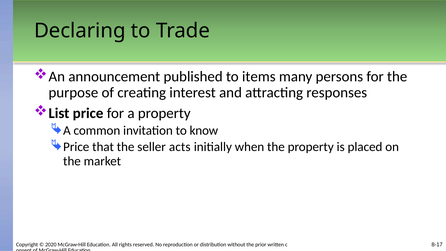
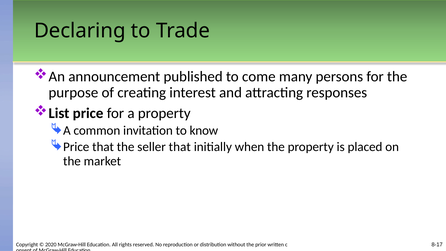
items: items -> come (259, 76)
seller acts: acts -> that (180, 147)
